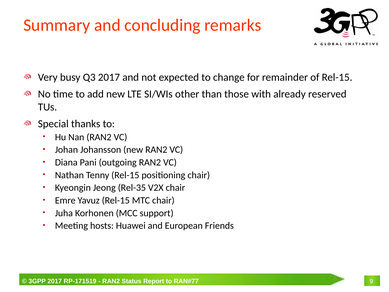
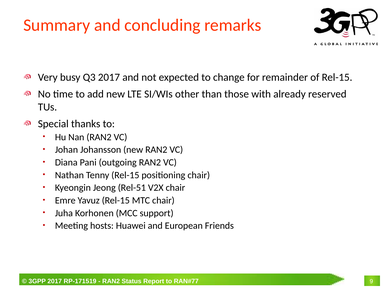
Rel-35: Rel-35 -> Rel-51 (132, 188)
